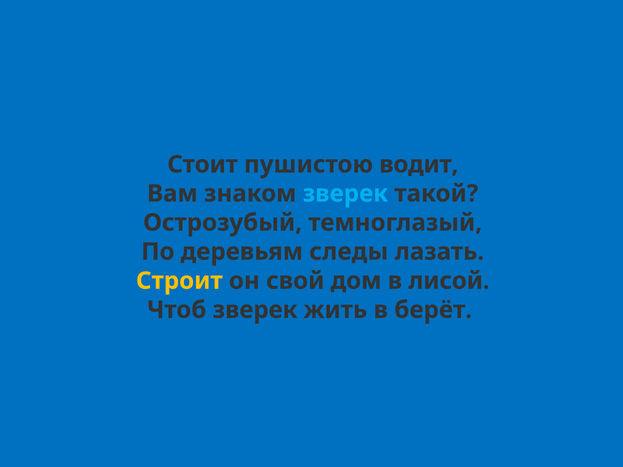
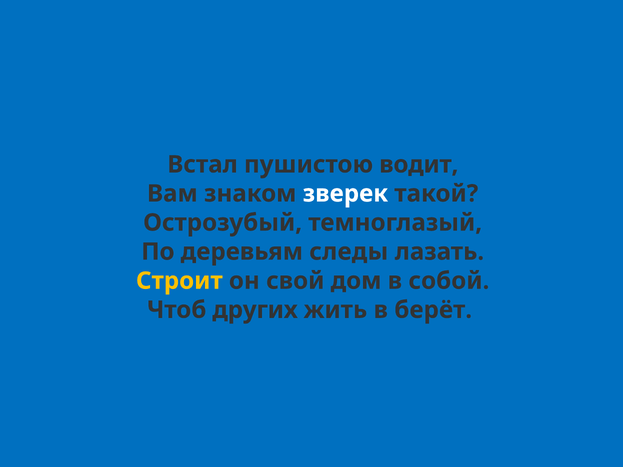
Стоит: Стоит -> Встал (202, 165)
зверек colour: light blue -> white (345, 194)
лисой: лисой -> собой (449, 281)
Чтоб зверек: зверек -> других (255, 310)
